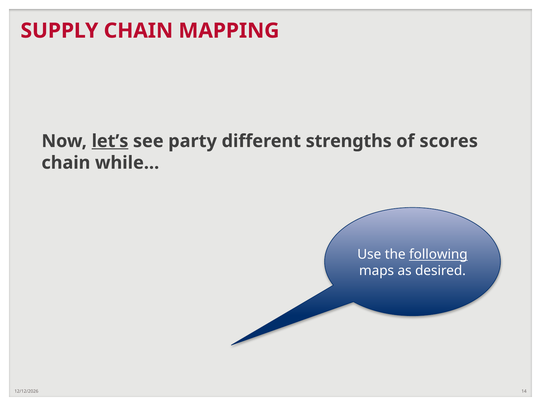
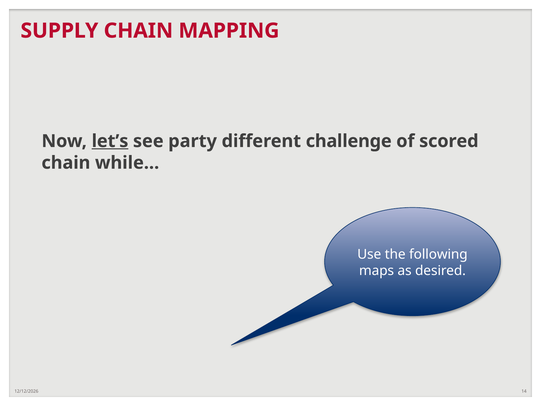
strengths: strengths -> challenge (349, 141)
scores: scores -> scored (449, 141)
following underline: present -> none (438, 254)
